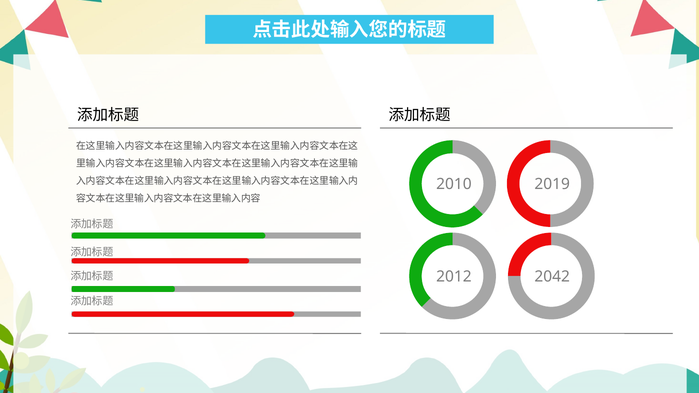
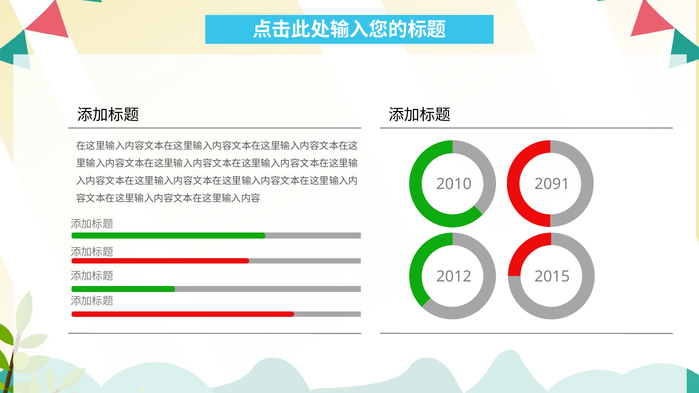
2019: 2019 -> 2091 (552, 184)
2042: 2042 -> 2015 (552, 277)
